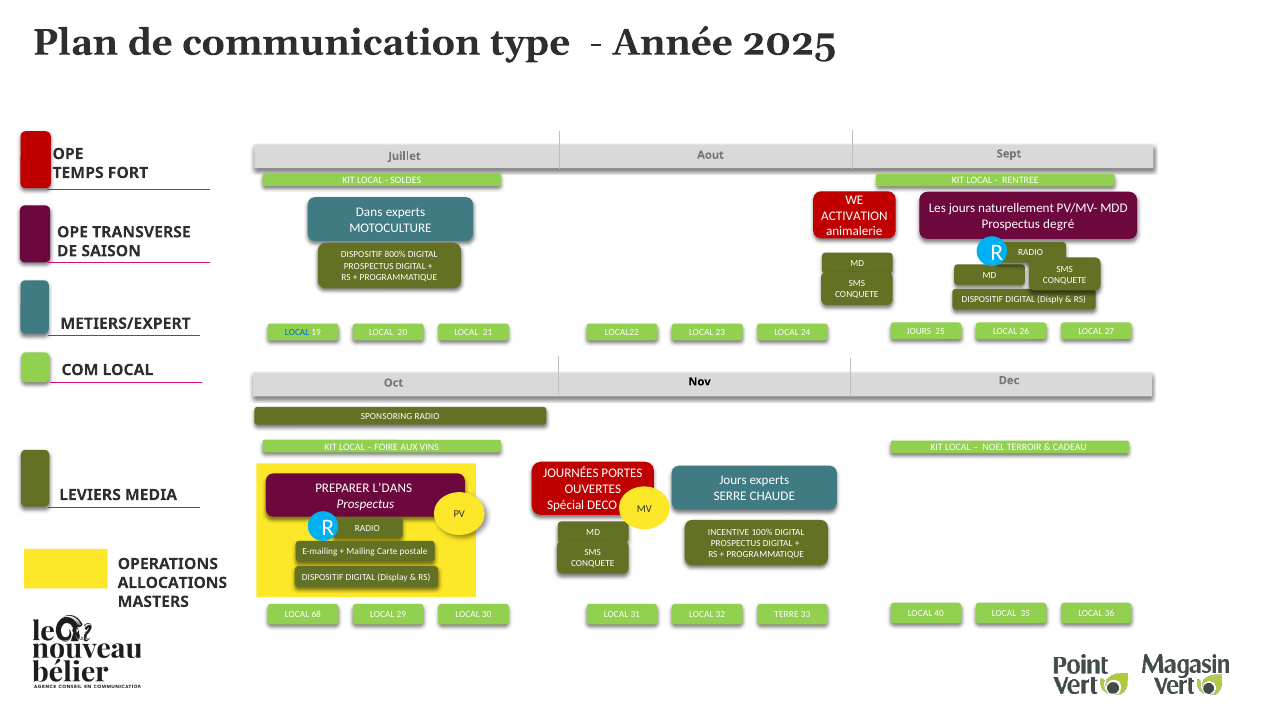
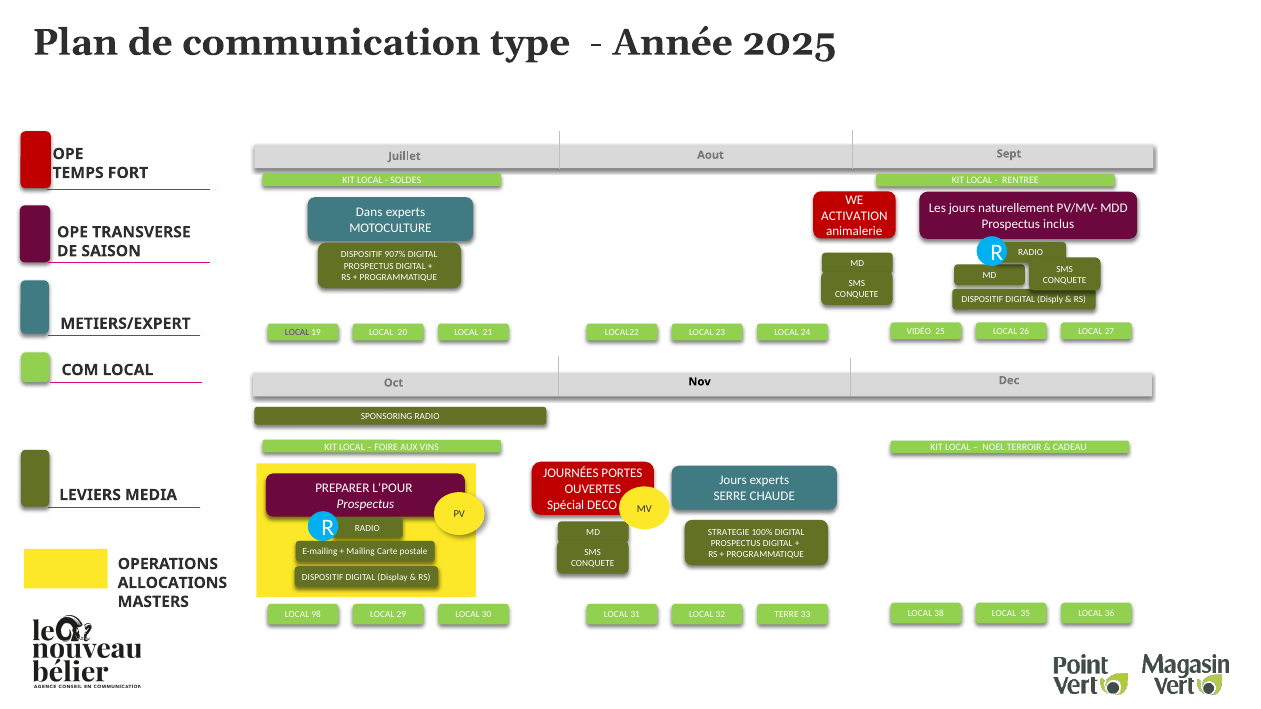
degré: degré -> inclus (1059, 224)
800%: 800% -> 907% (395, 255)
LOCAL colour: blue -> purple (297, 333)
24 JOURS: JOURS -> VIDÉO (919, 332)
L’DANS: L’DANS -> L’POUR (392, 488)
INCENTIVE: INCENTIVE -> STRATEGIE (729, 532)
68: 68 -> 98 (316, 615)
40: 40 -> 38 (939, 614)
